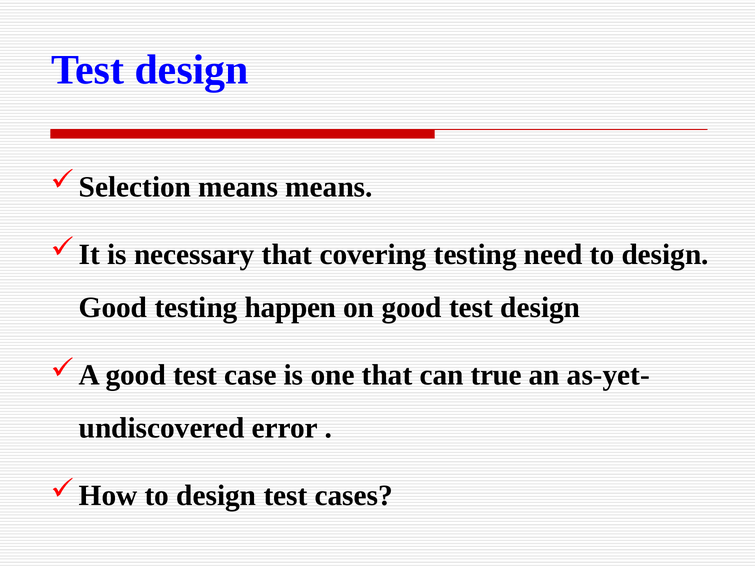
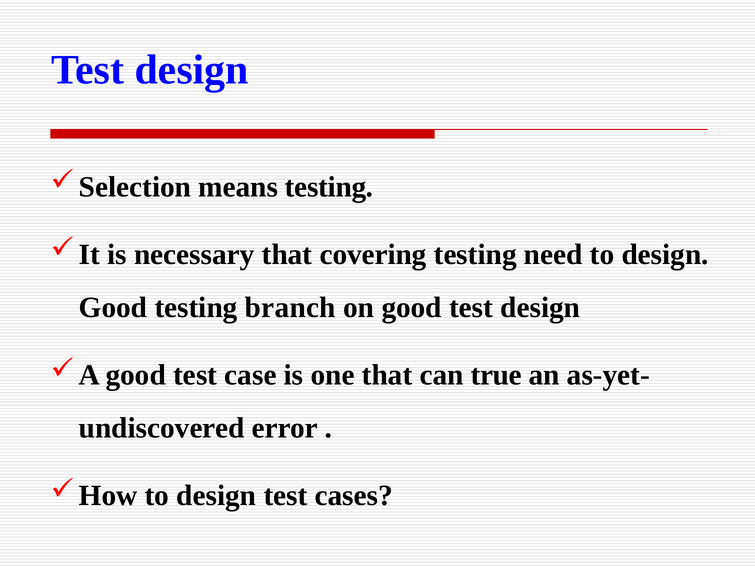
means means: means -> testing (329, 187)
happen: happen -> branch (290, 307)
